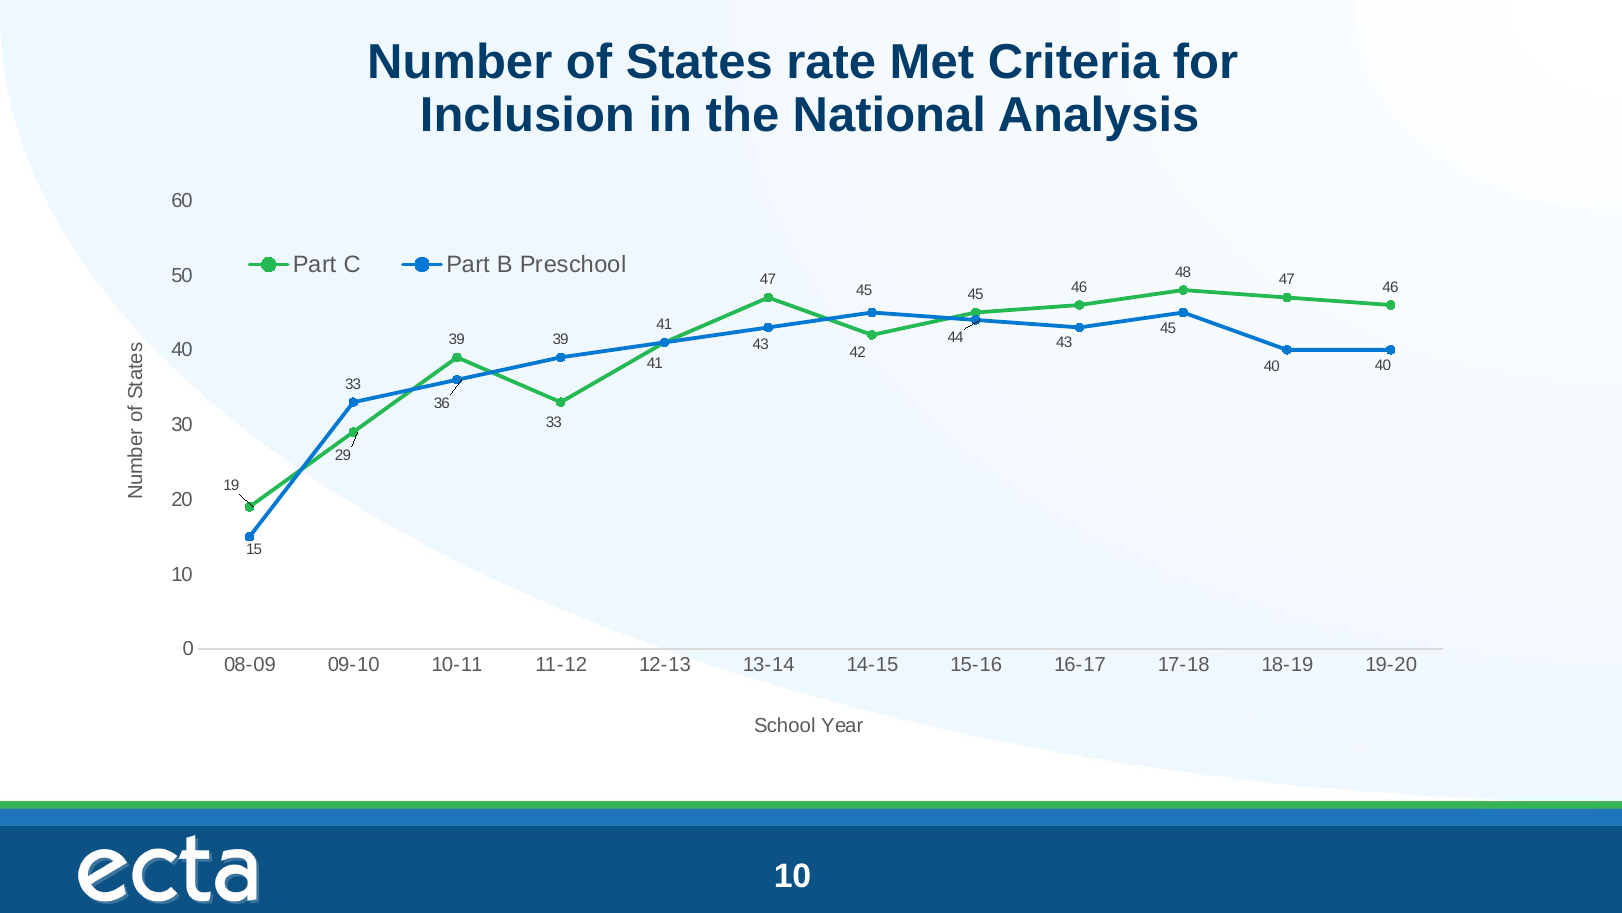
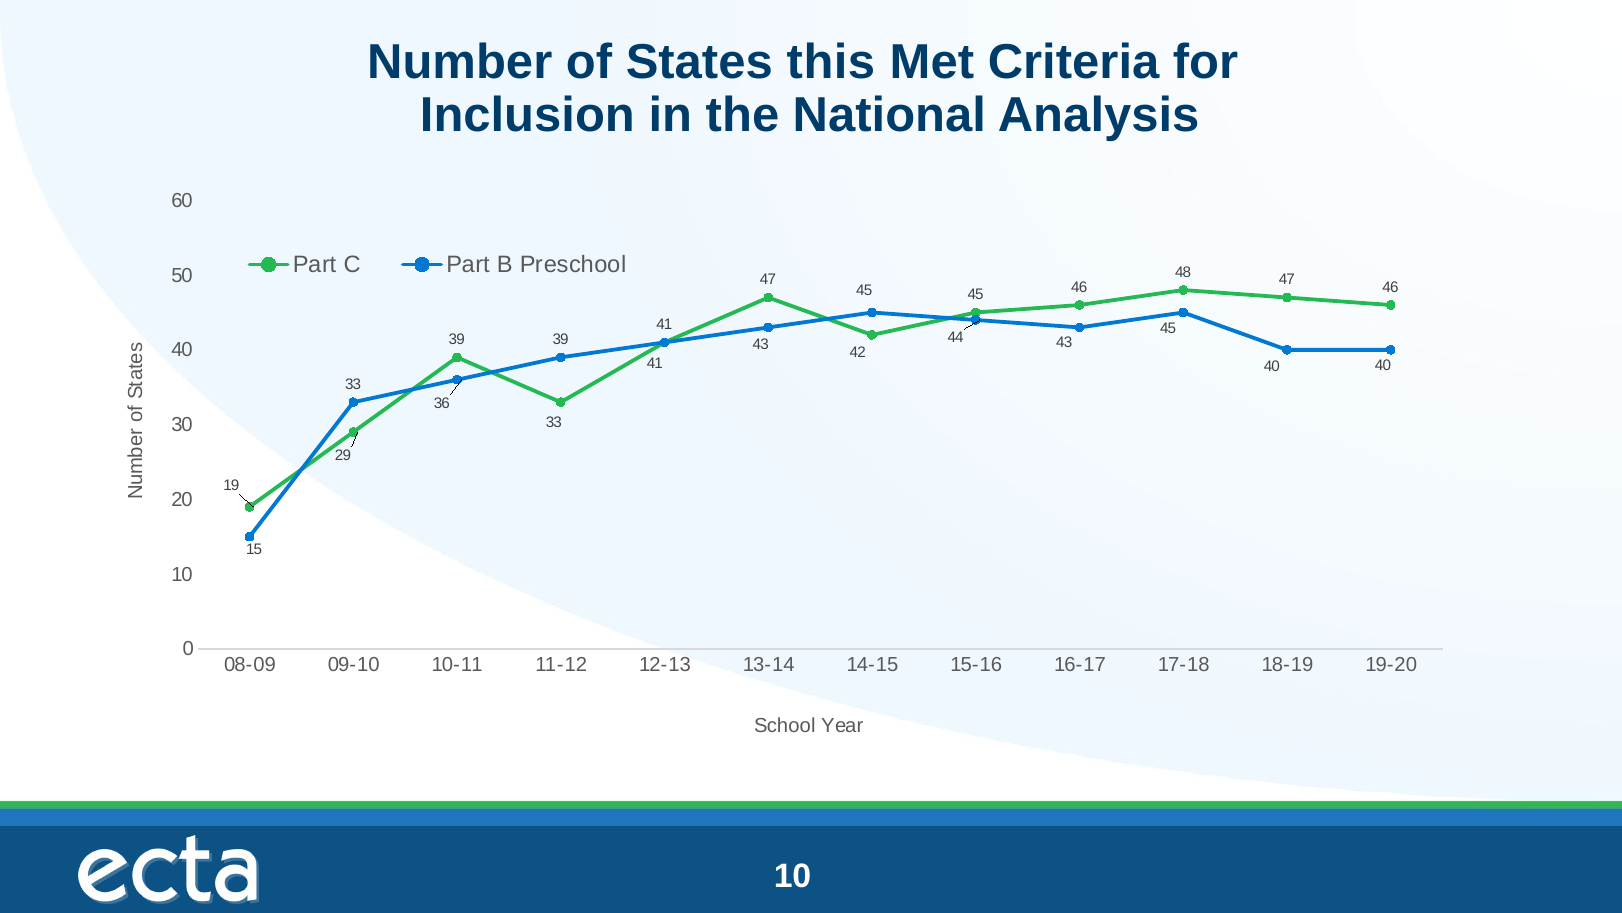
rate: rate -> this (831, 62)
